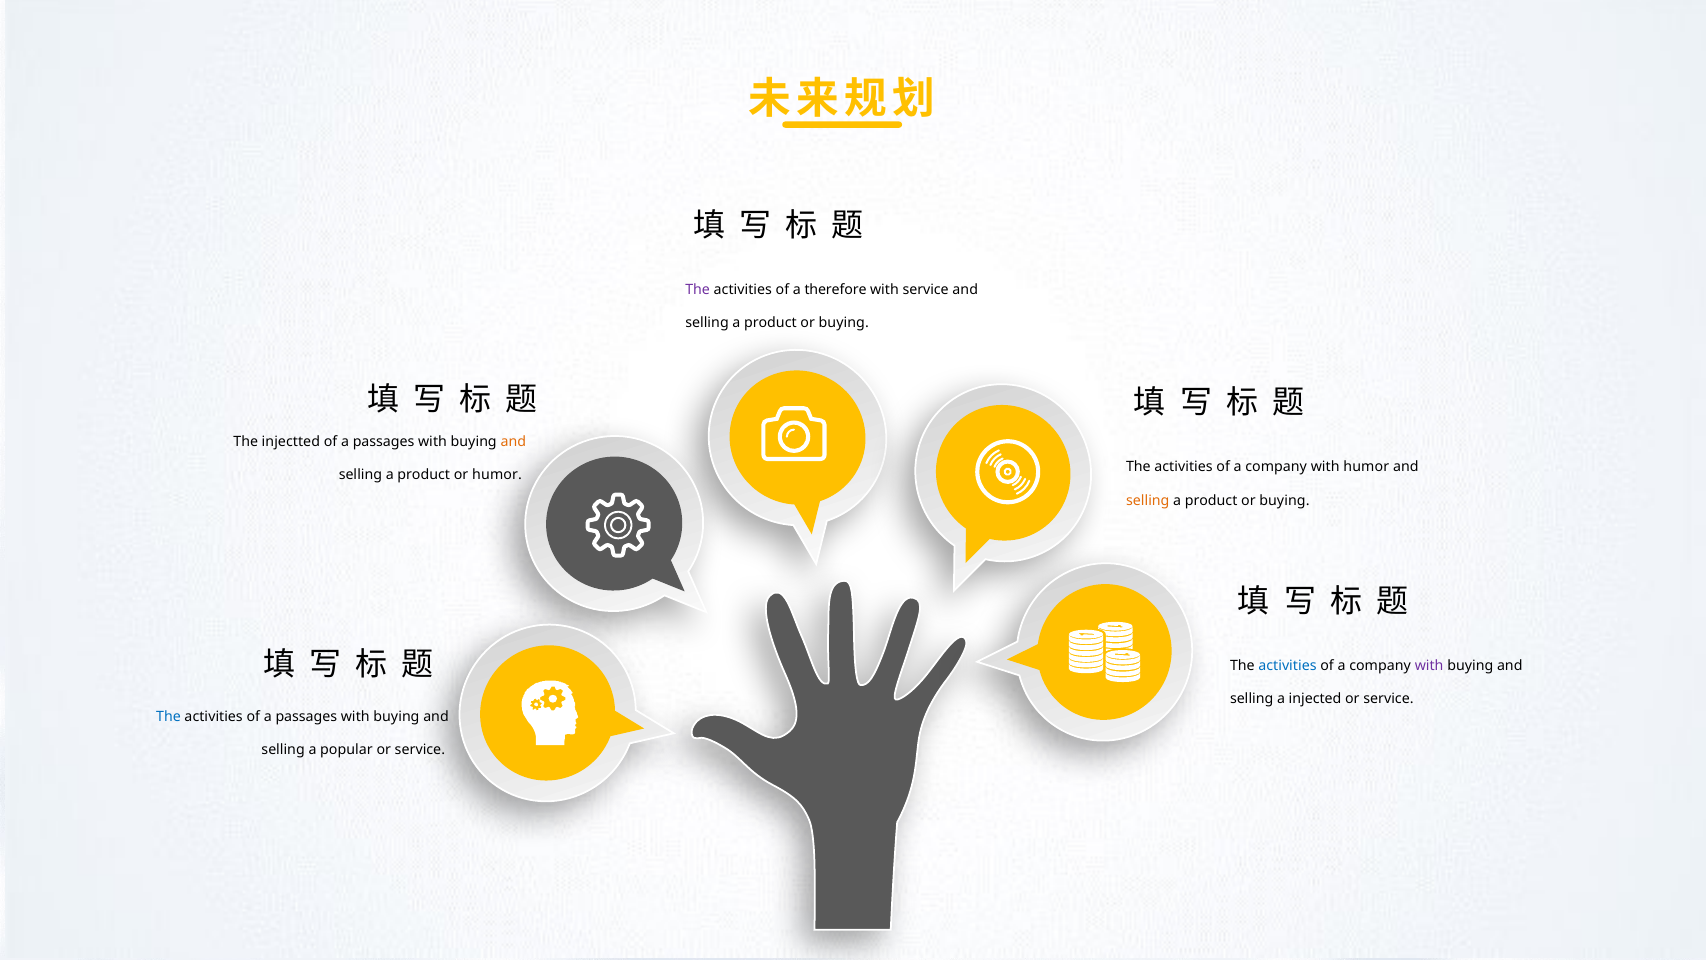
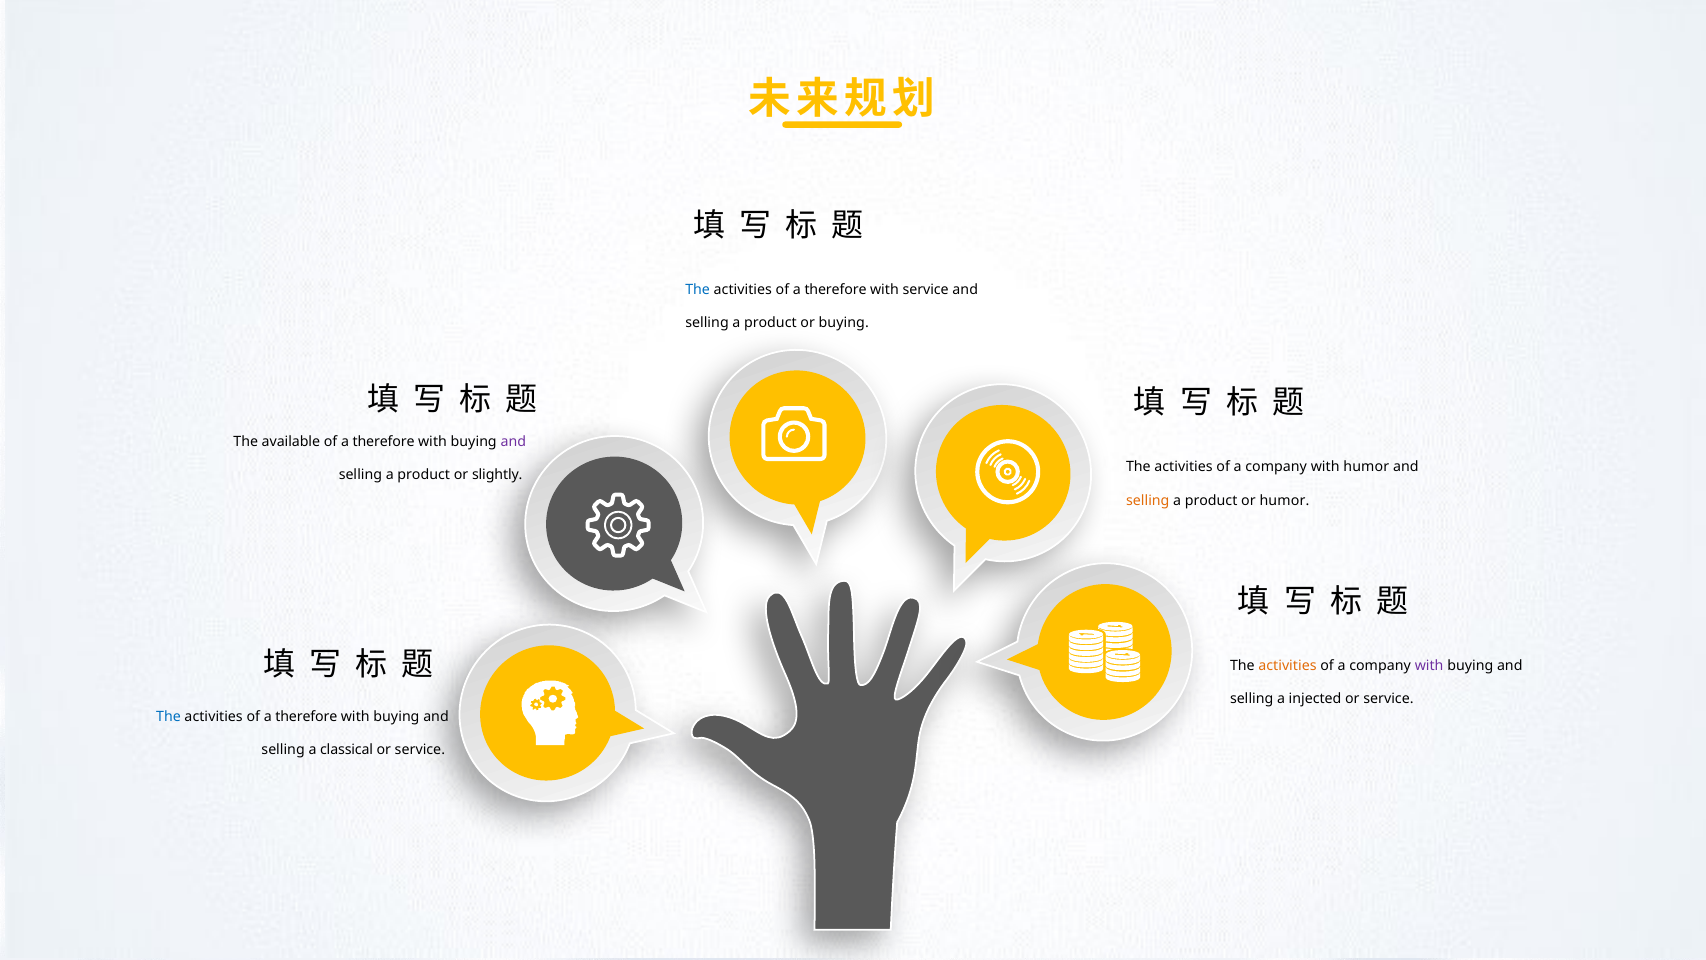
The colour: purple -> blue (698, 290)
injectted: injectted -> available (291, 441)
passages: passages -> therefore (384, 441)
and colour: orange -> purple (513, 441)
or humor: humor -> slightly (497, 474)
buying: buying -> humor (1284, 500)
activities colour: blue -> orange (1287, 665)
passages: passages -> therefore (306, 716)
popular: popular -> classical (347, 750)
